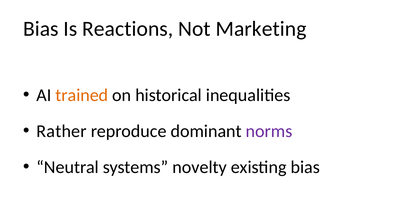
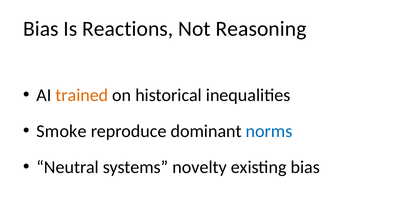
Marketing: Marketing -> Reasoning (261, 29)
Rather: Rather -> Smoke (62, 132)
norms colour: purple -> blue (269, 132)
